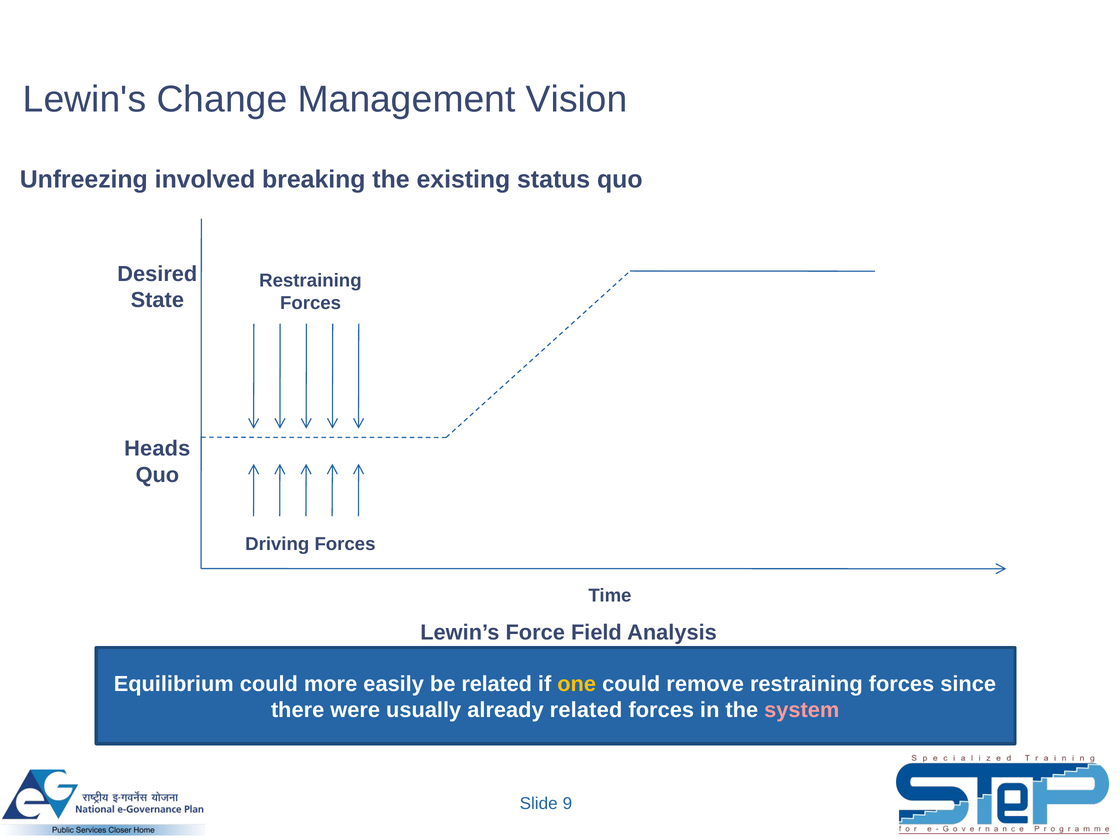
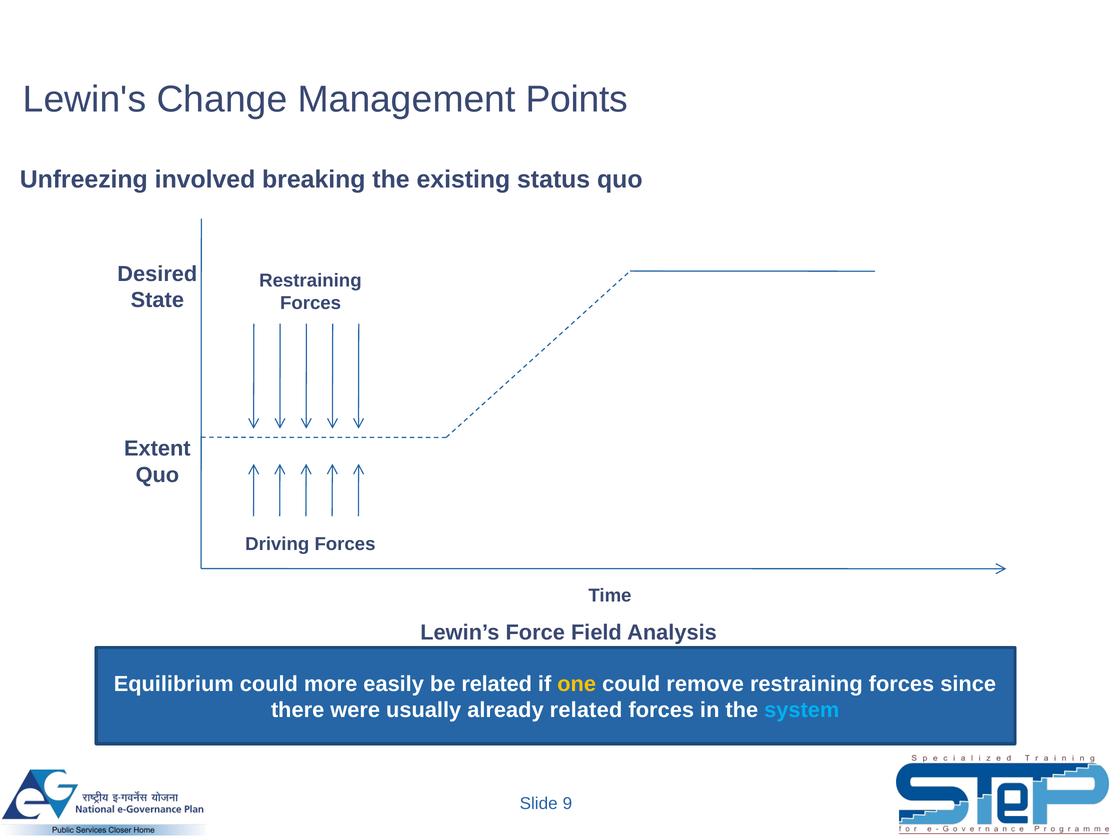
Vision: Vision -> Points (577, 100)
Heads: Heads -> Extent (157, 449)
system colour: pink -> light blue (802, 710)
